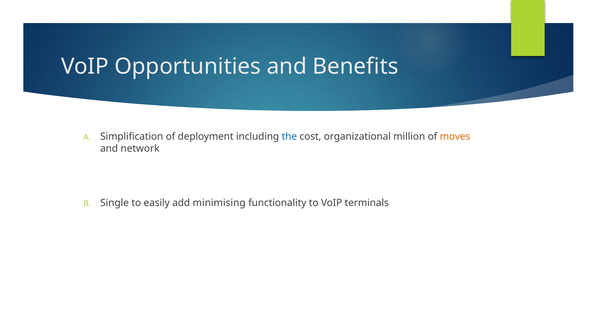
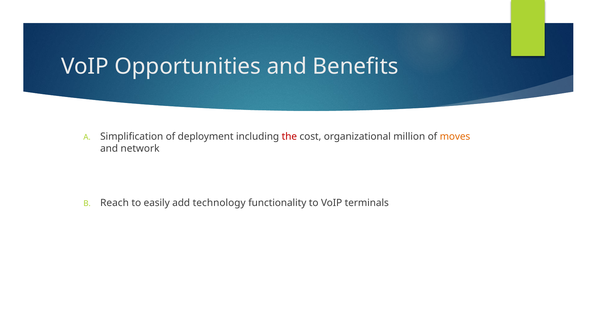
the colour: blue -> red (289, 136)
Single: Single -> Reach (115, 203)
minimising: minimising -> technology (219, 203)
